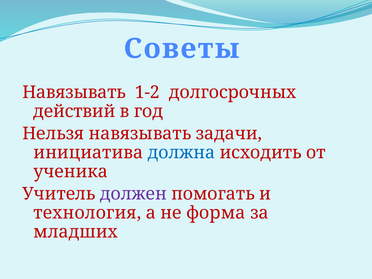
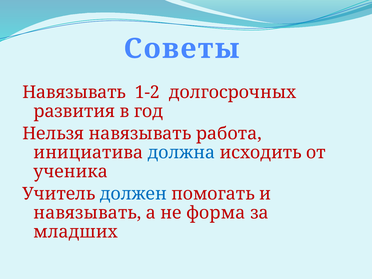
действий: действий -> развития (74, 111)
задачи: задачи -> работа (229, 134)
должен colour: purple -> blue (133, 194)
технология: технология -> навязывать (87, 213)
